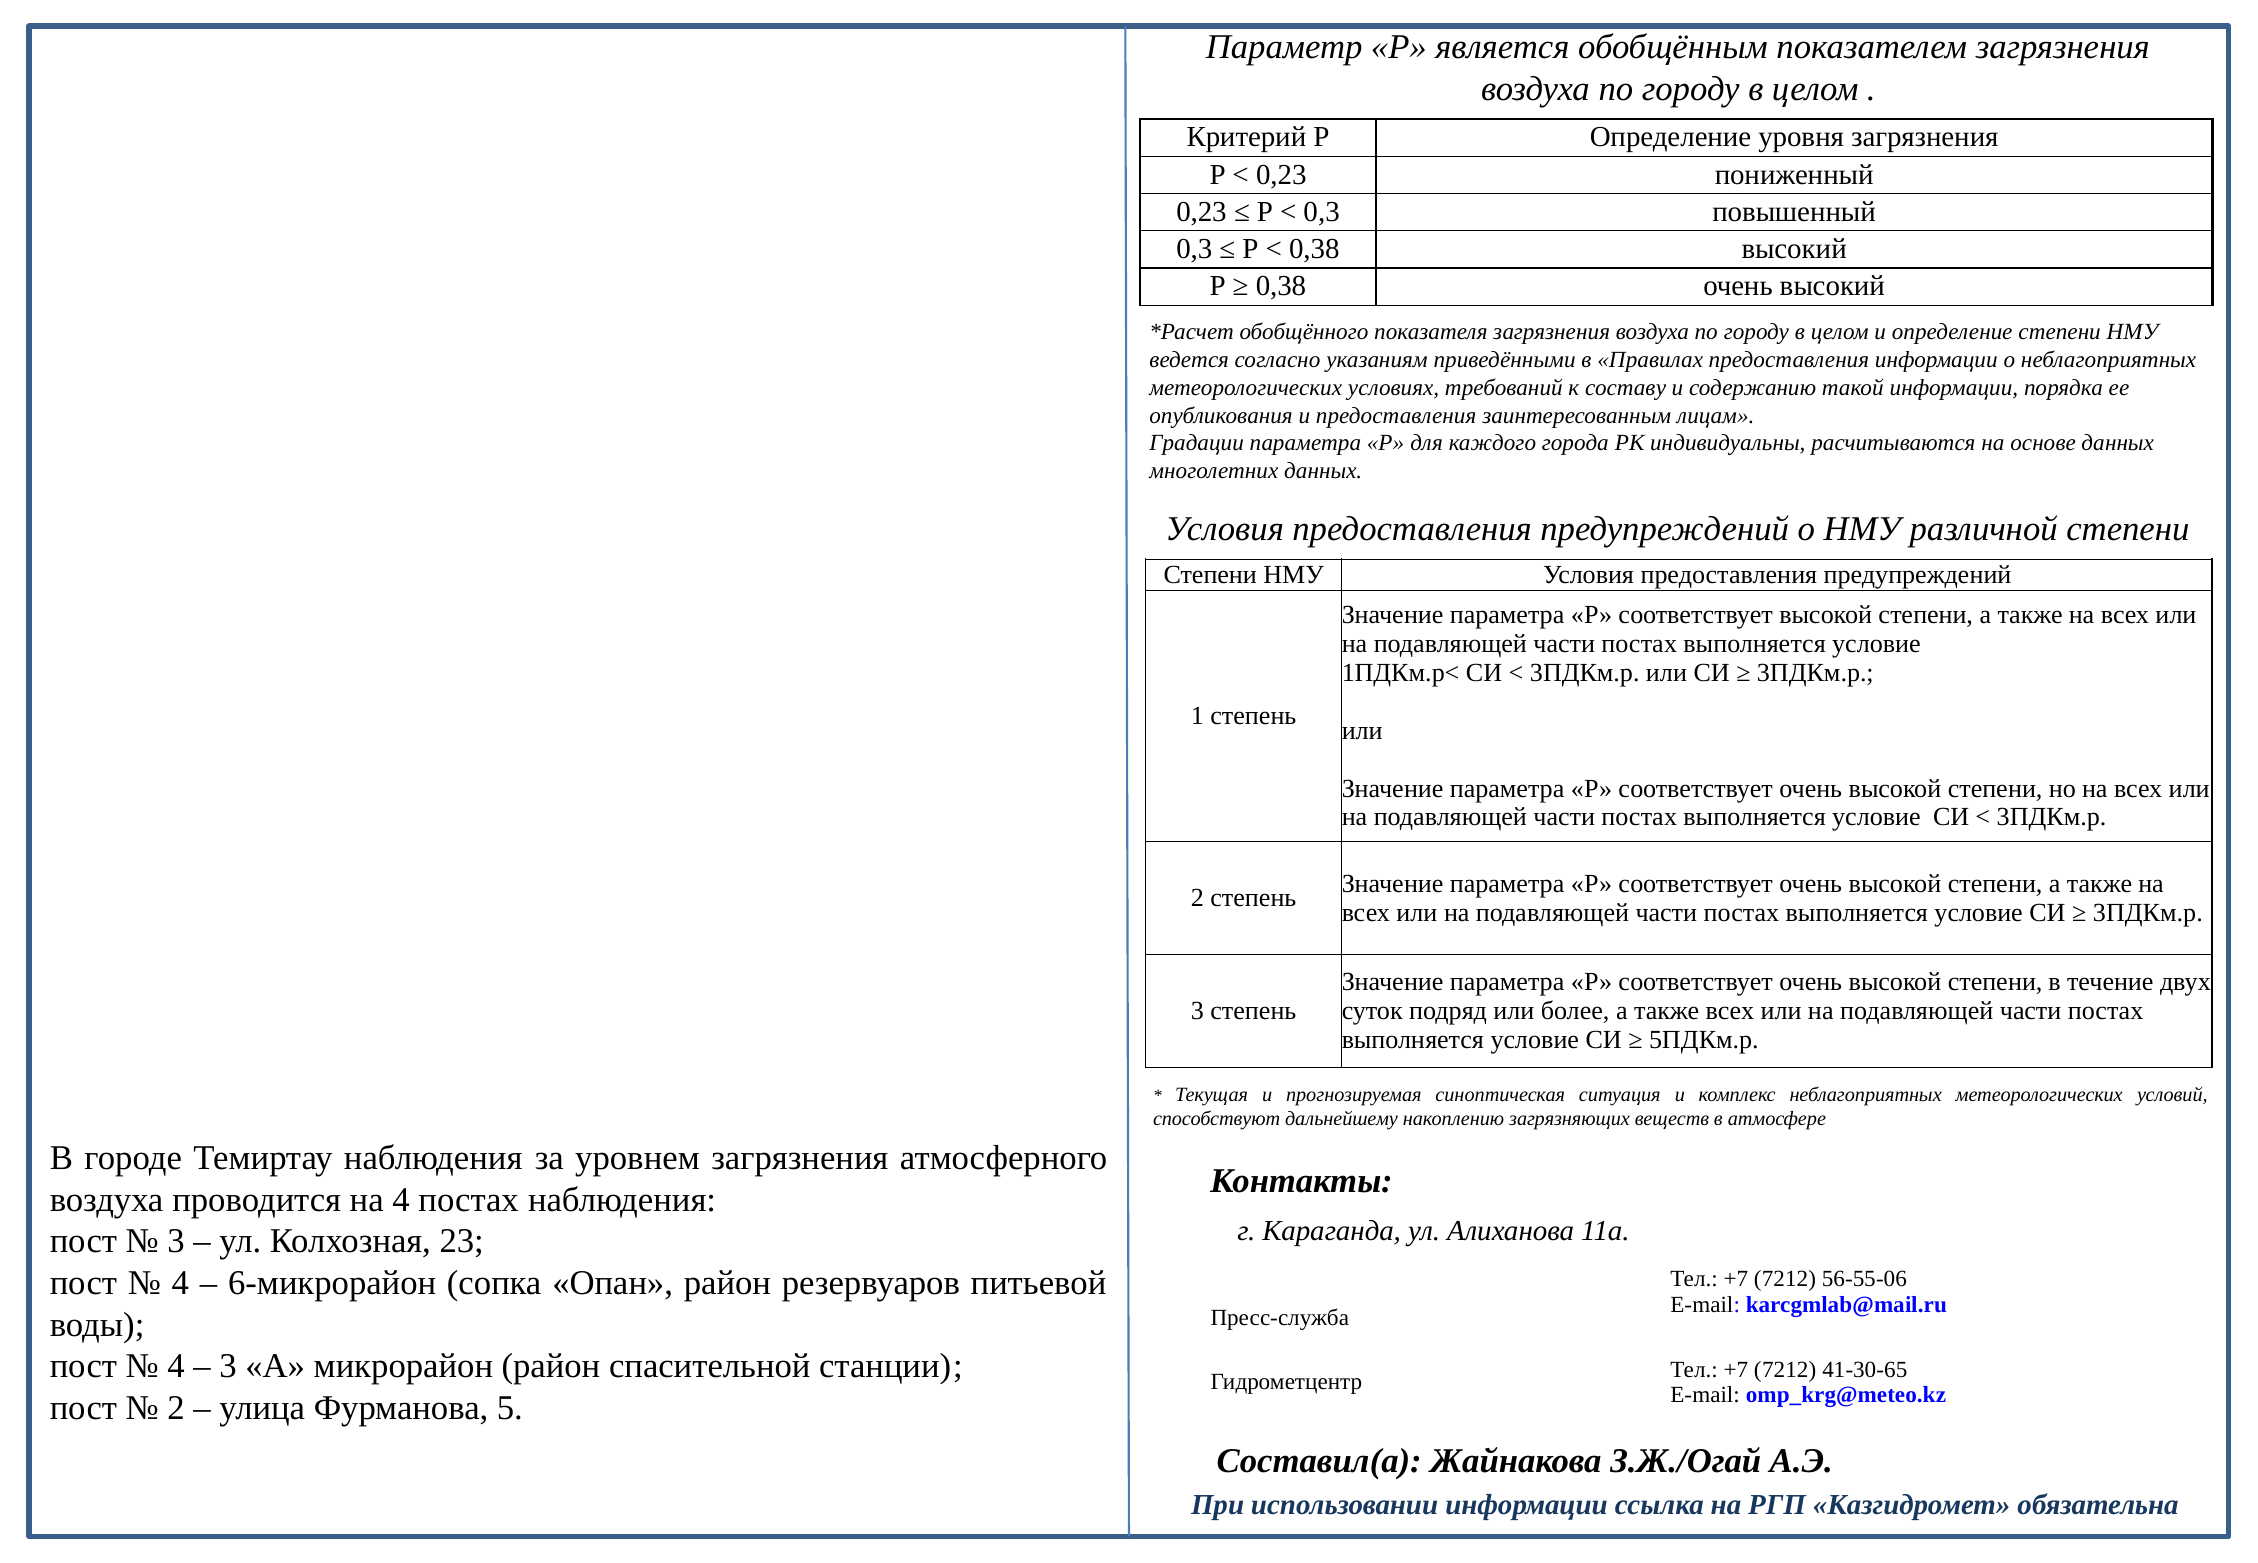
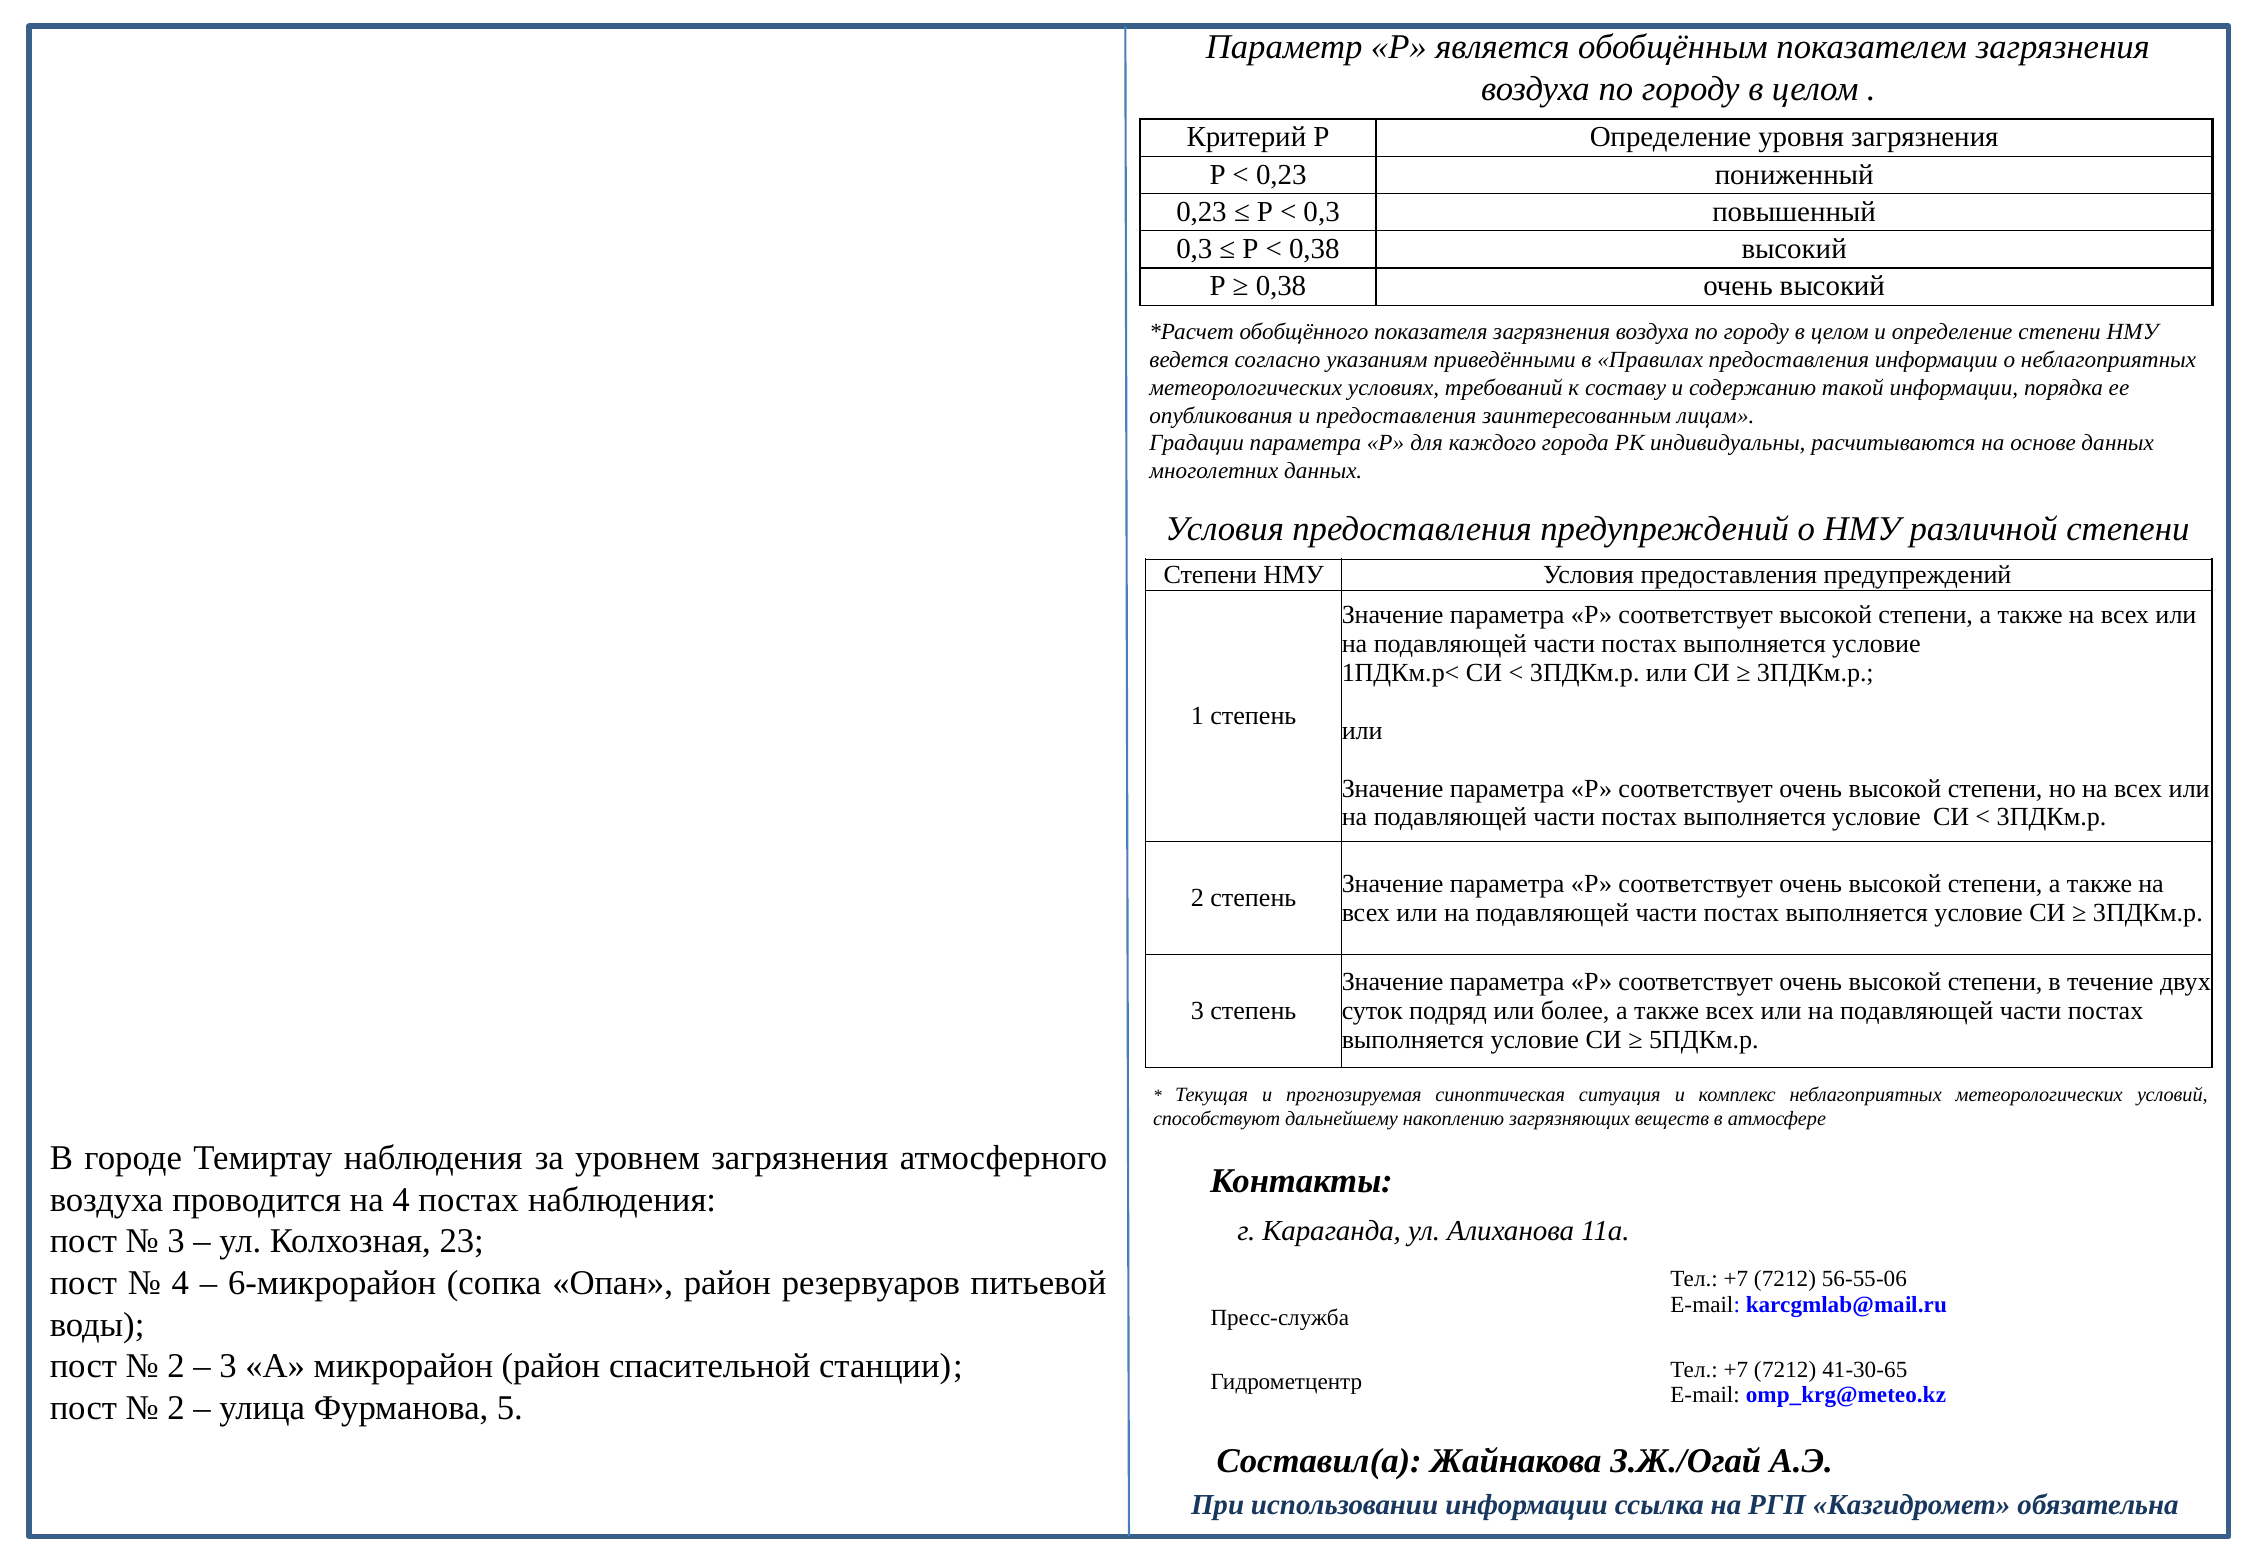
4: 4 -> 2 (176, 1366)
